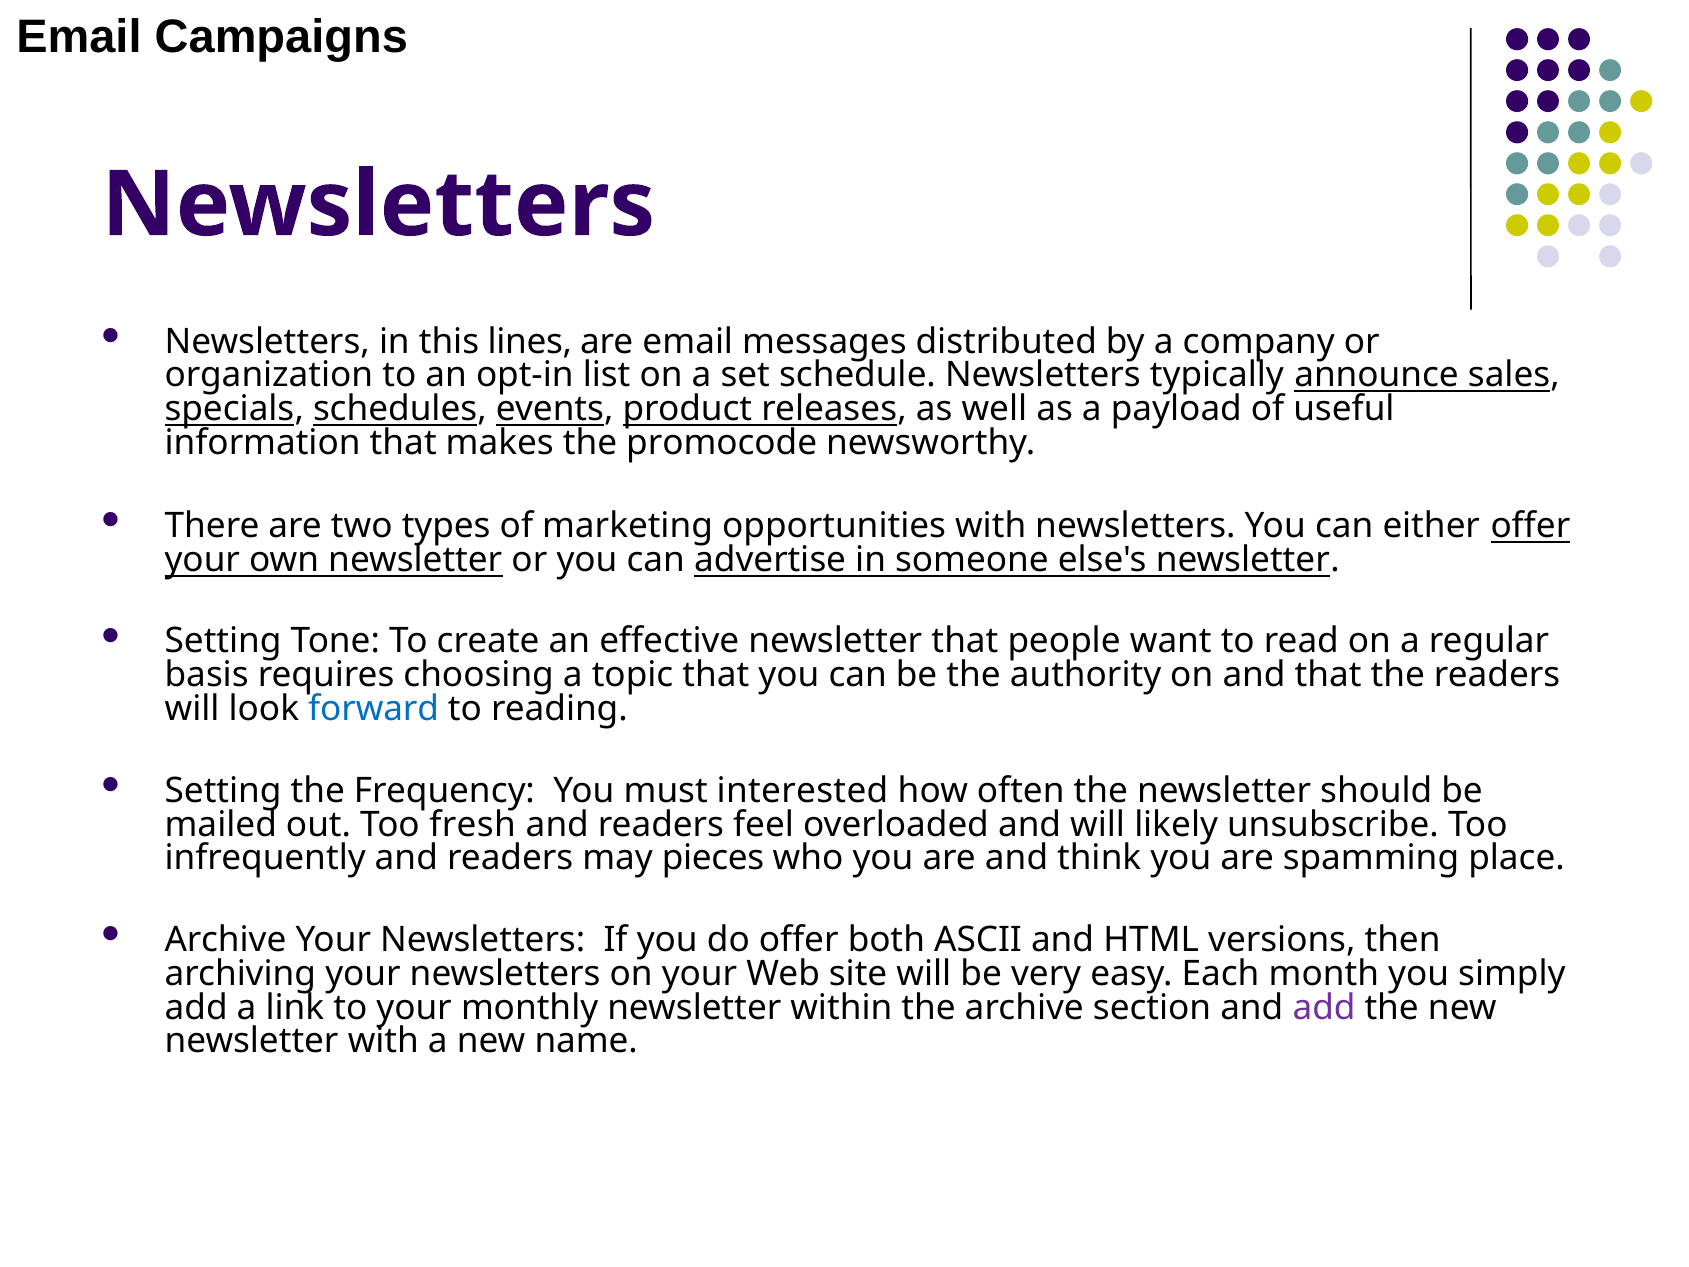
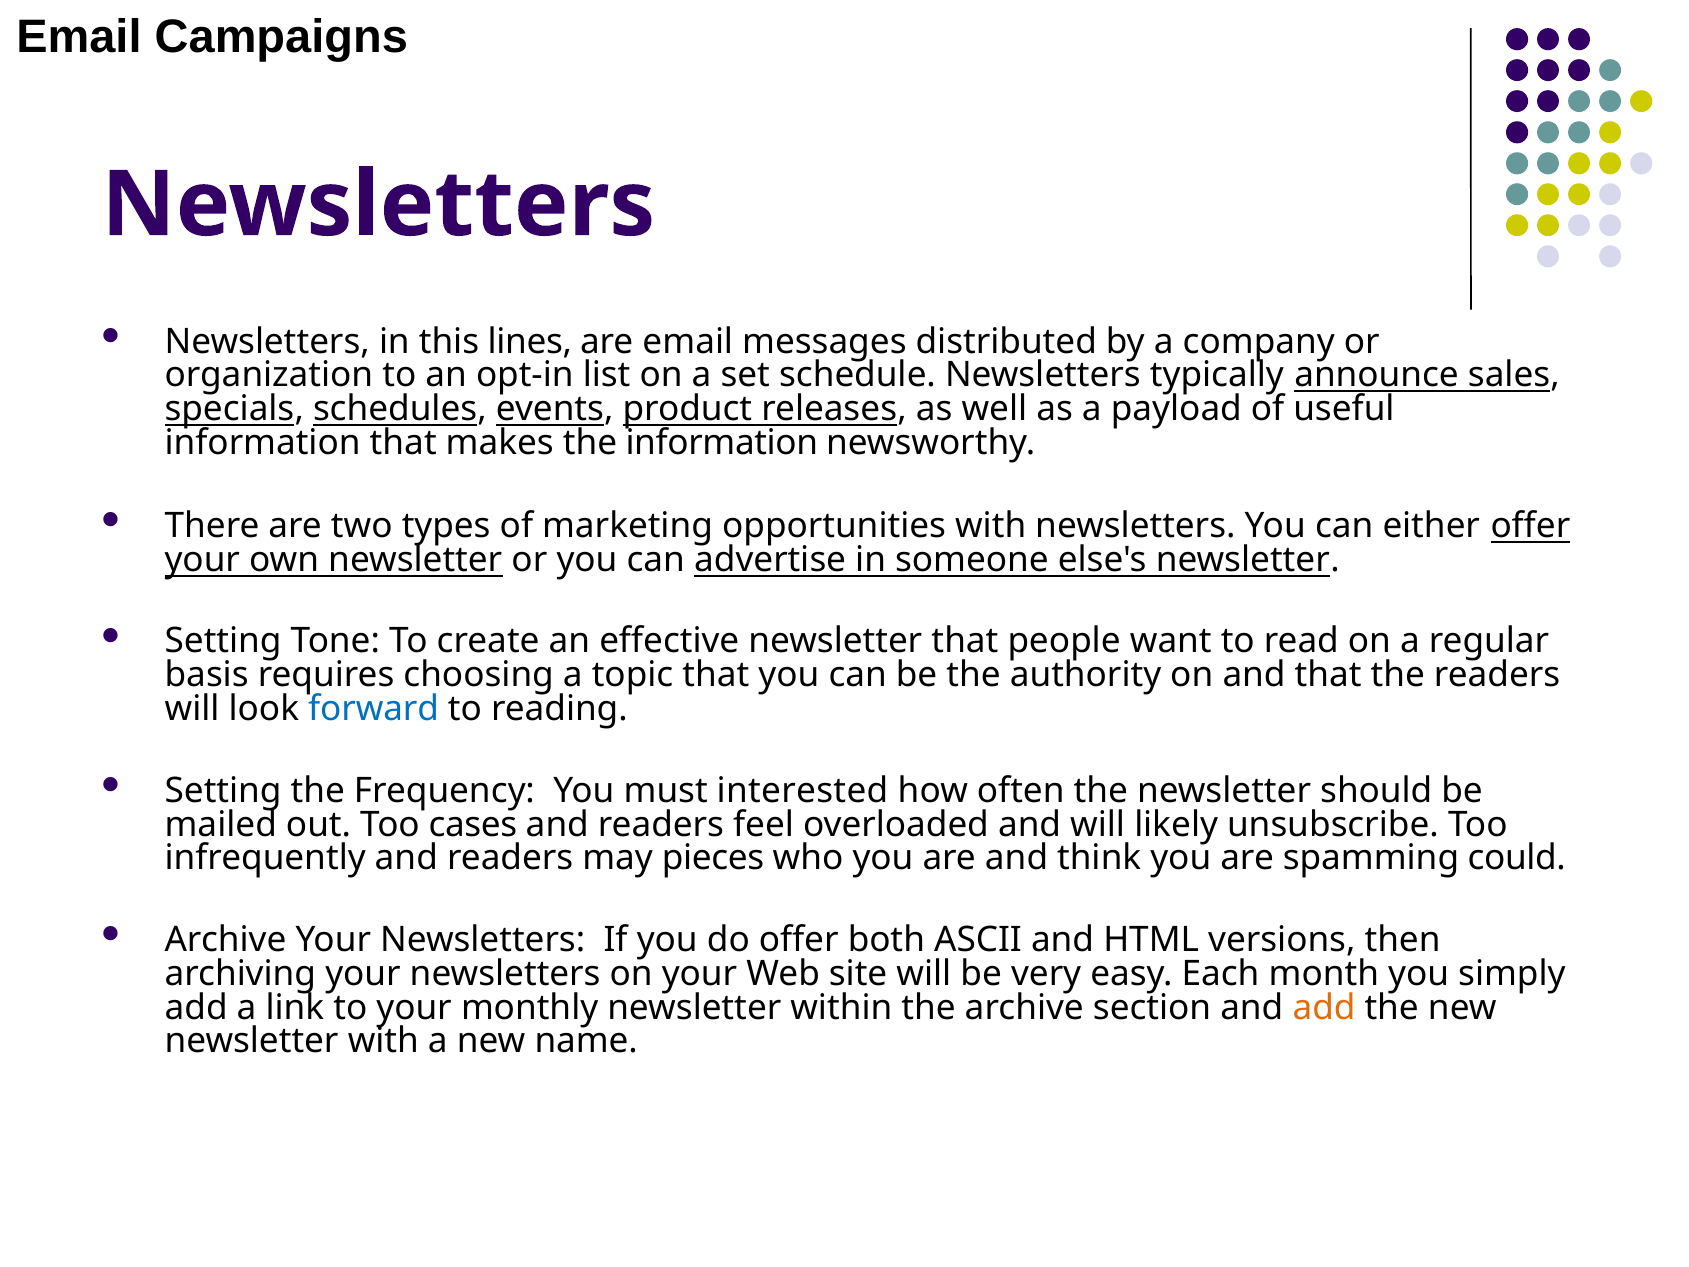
the promocode: promocode -> information (722, 443)
fresh: fresh -> cases (473, 824)
place: place -> could (1517, 858)
add colour: purple -> orange (1324, 1007)
